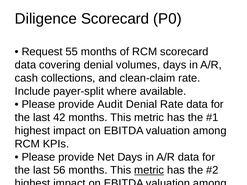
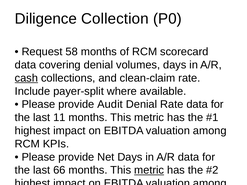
Diligence Scorecard: Scorecard -> Collection (115, 19)
55: 55 -> 58 (72, 52)
cash underline: none -> present (26, 78)
42: 42 -> 11 (59, 118)
56: 56 -> 66 (59, 170)
